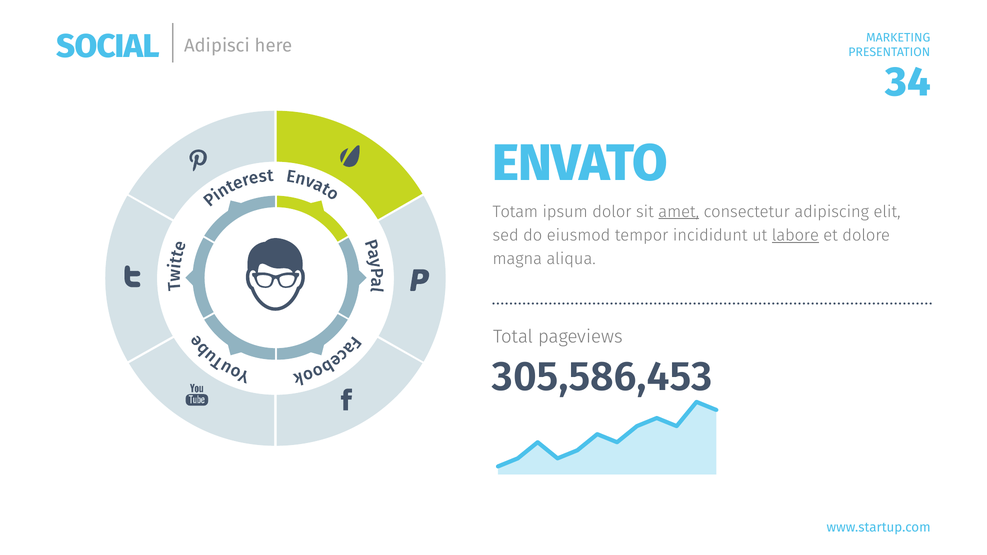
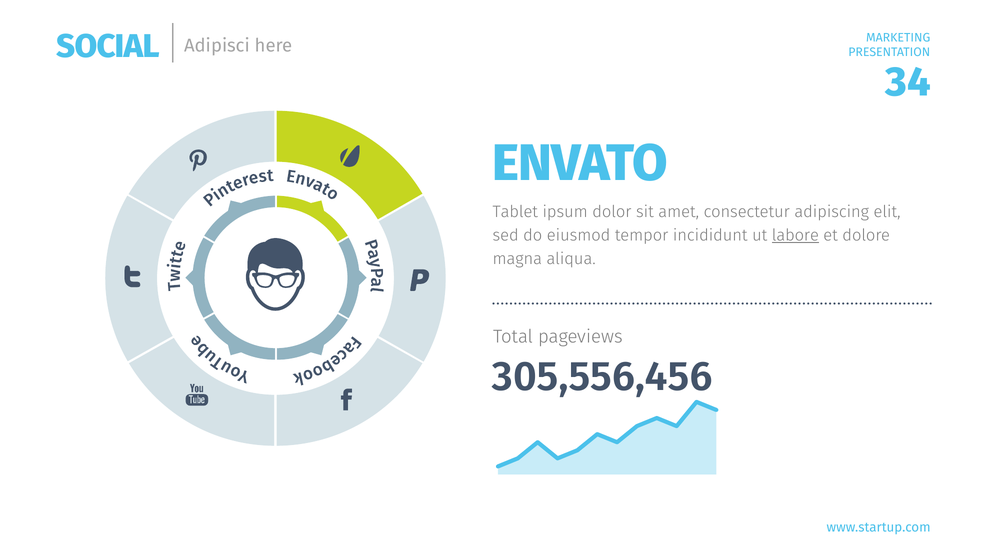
Totam: Totam -> Tablet (515, 212)
amet underline: present -> none (679, 212)
305,586,453: 305,586,453 -> 305,556,456 (602, 377)
